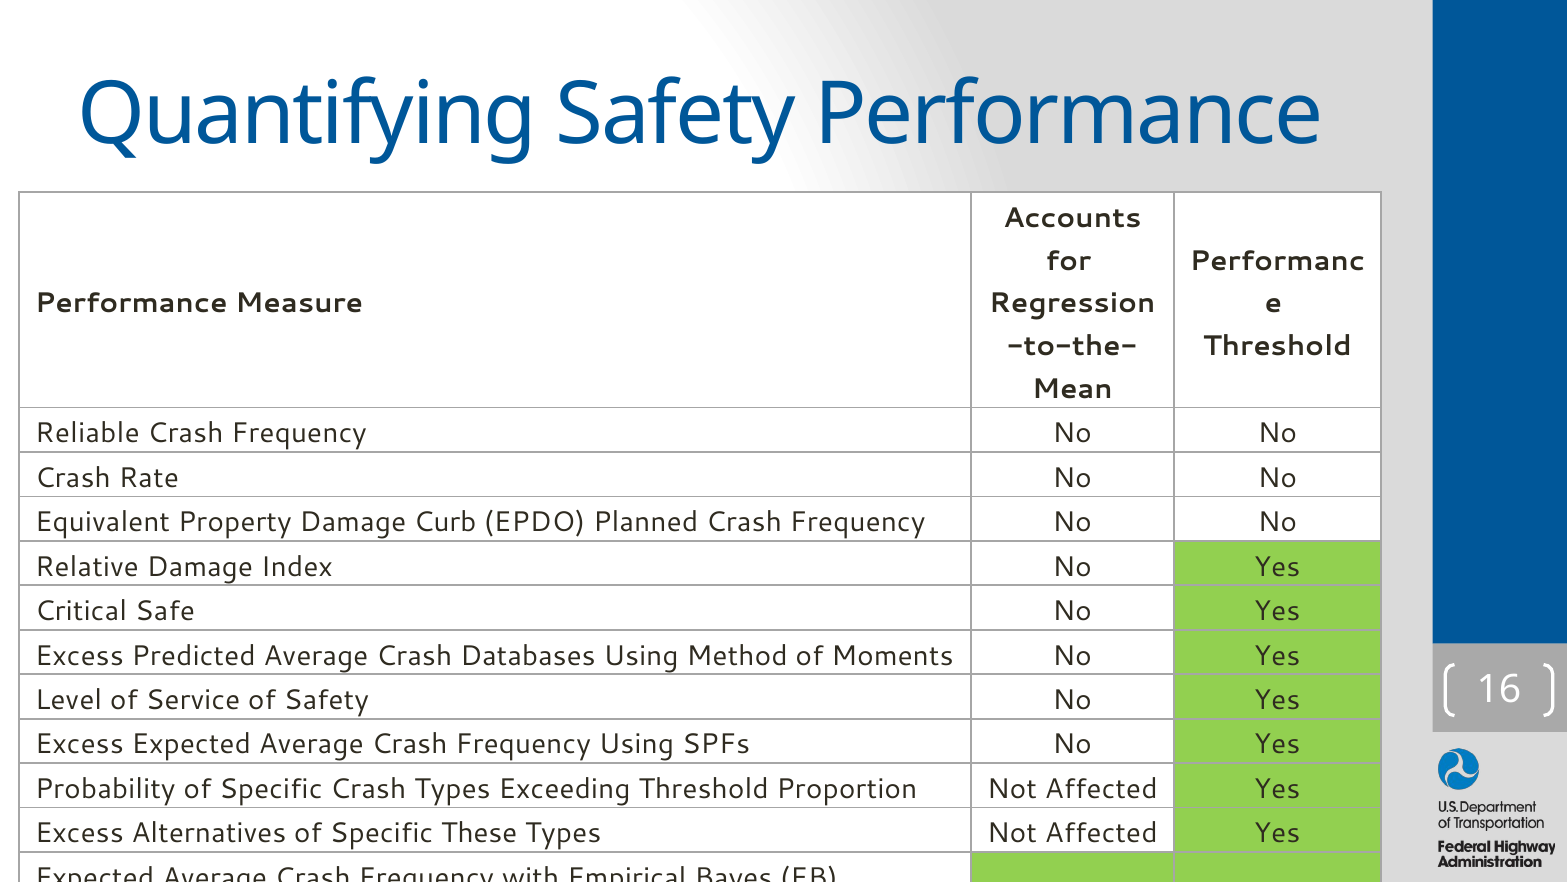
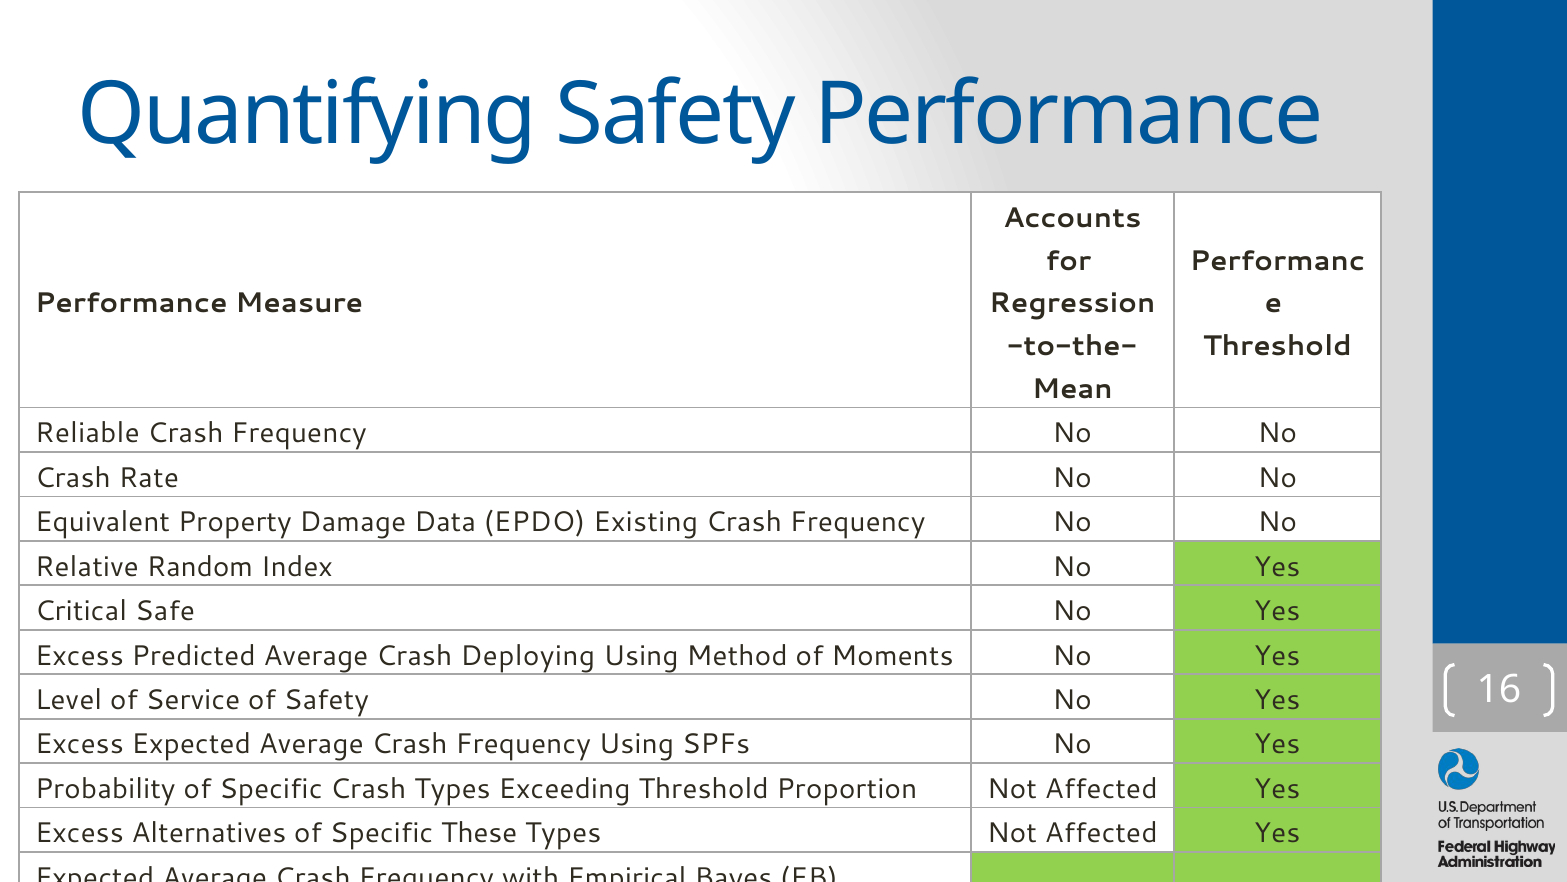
Curb: Curb -> Data (445, 522)
Planned: Planned -> Existing (646, 522)
Relative Damage: Damage -> Random (200, 566)
Databases: Databases -> Deploying (528, 655)
